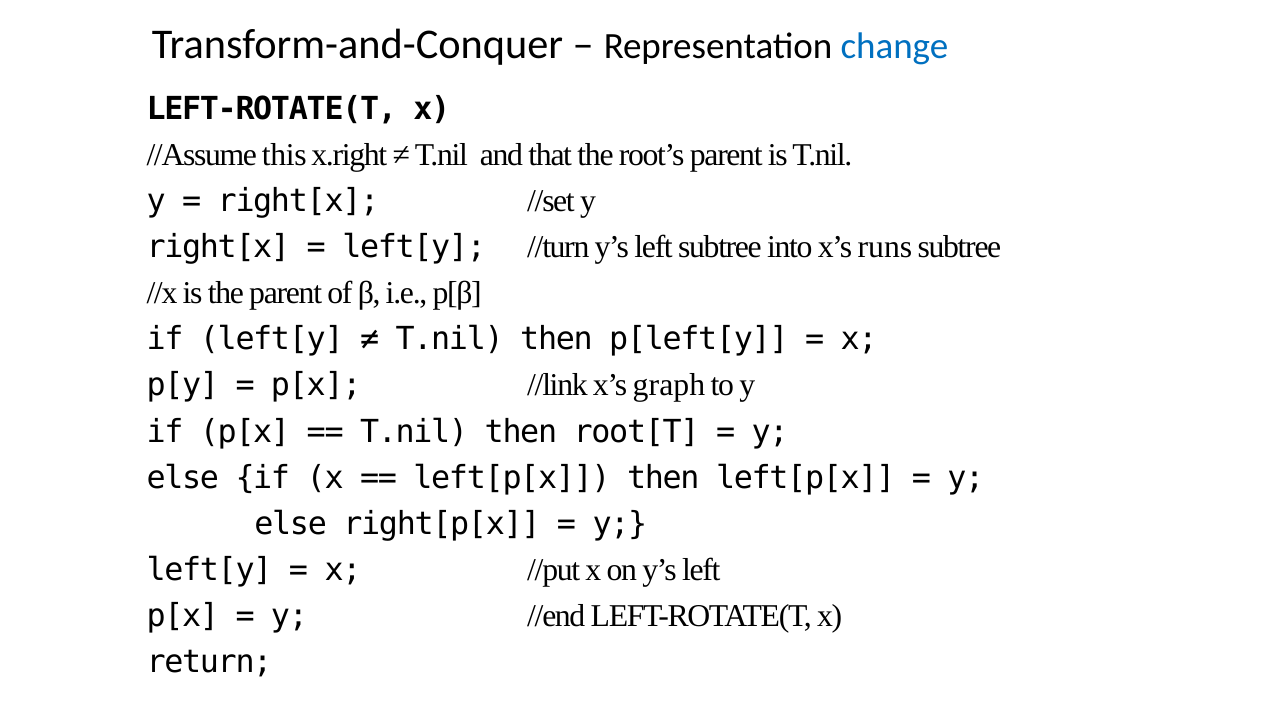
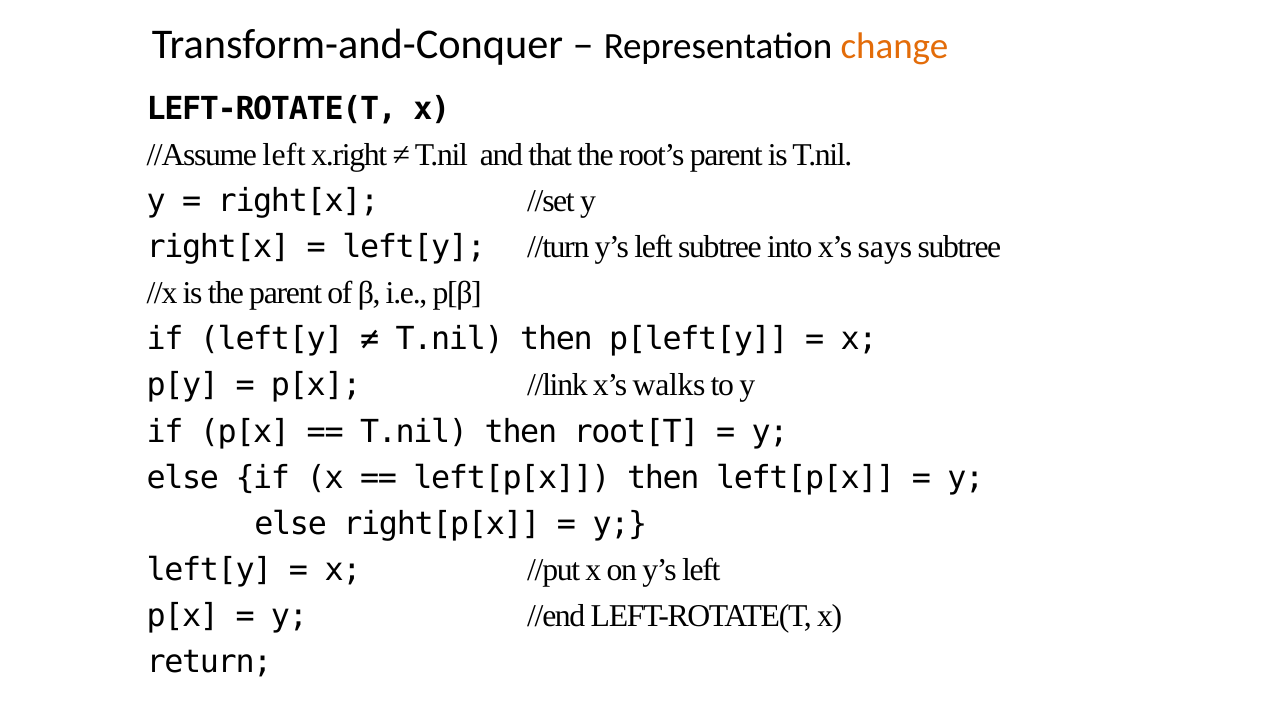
change colour: blue -> orange (895, 46)
//Assume this: this -> left (284, 155)
runs: runs -> says (885, 247)
graph: graph -> walks (669, 385)
